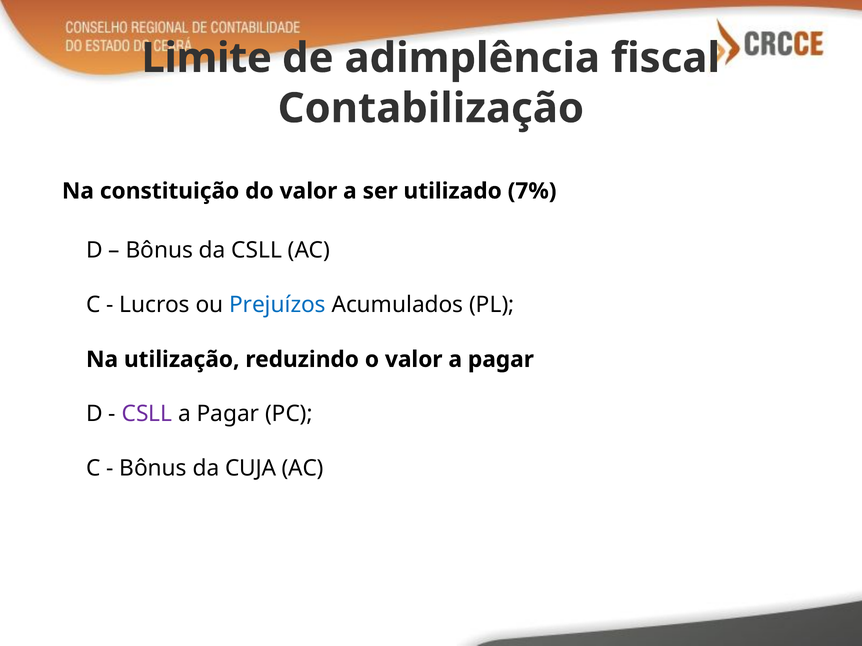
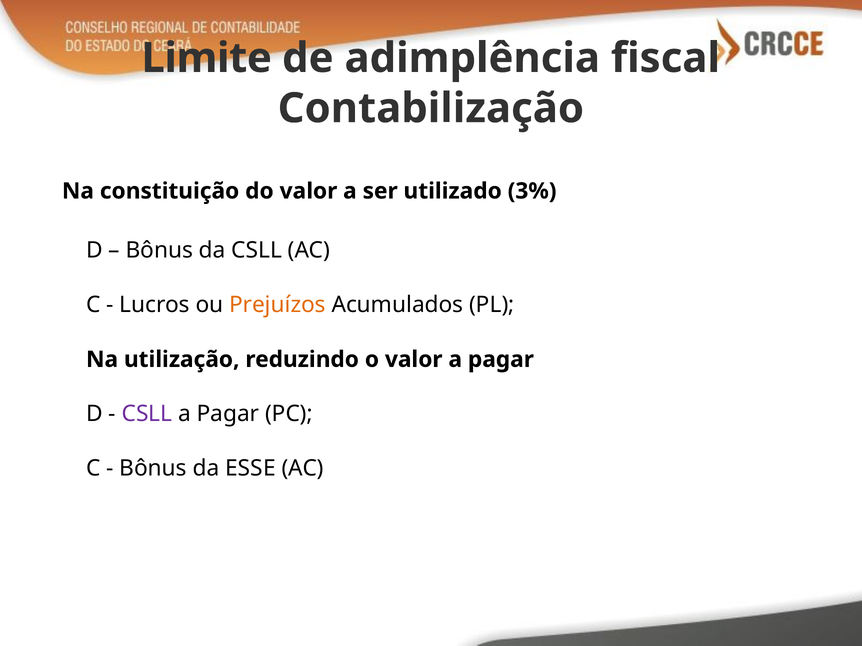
7%: 7% -> 3% (532, 191)
Prejuízos colour: blue -> orange (277, 305)
CUJA: CUJA -> ESSE (250, 469)
